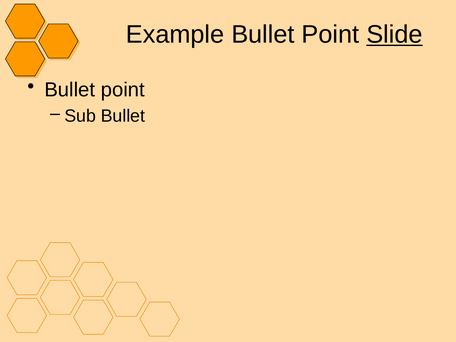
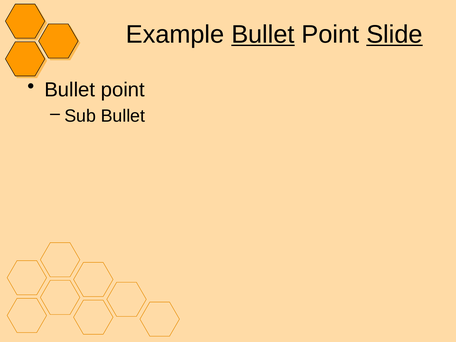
Bullet underline: none -> present (263, 34)
